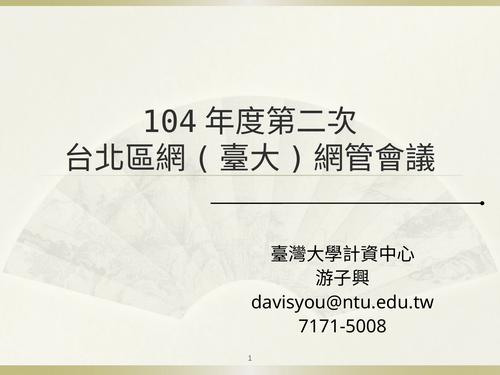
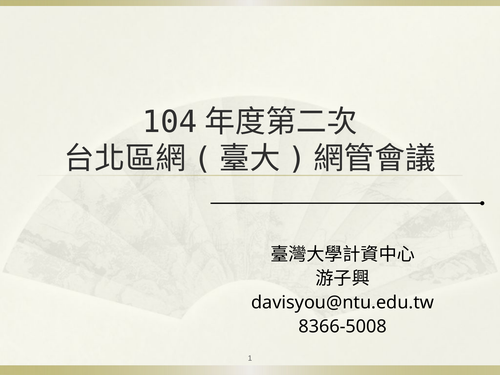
7171-5008: 7171-5008 -> 8366-5008 (343, 327)
